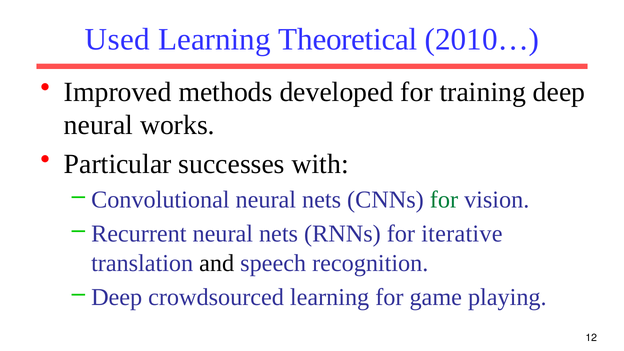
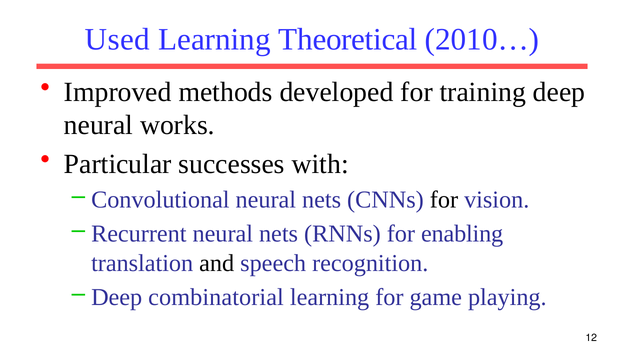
for colour: green -> black (444, 200)
iterative: iterative -> enabling (462, 234)
crowdsourced: crowdsourced -> combinatorial (216, 297)
